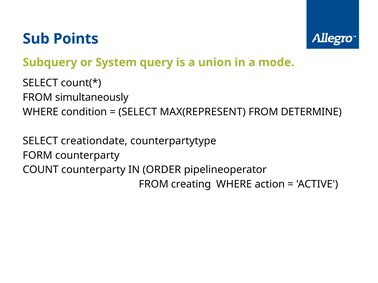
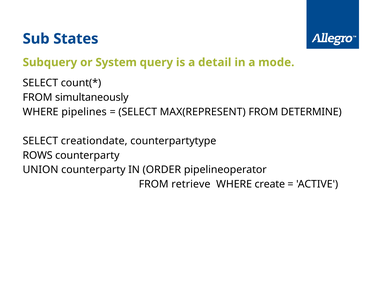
Points: Points -> States (76, 39)
union: union -> detail (215, 62)
condition: condition -> pipelines (84, 112)
FORM: FORM -> ROWS (38, 156)
COUNT: COUNT -> UNION (41, 170)
creating: creating -> retrieve (191, 185)
action: action -> create (270, 185)
